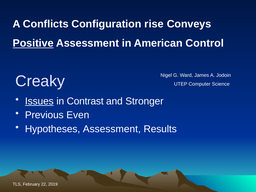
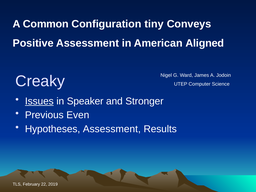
Conflicts: Conflicts -> Common (46, 24)
rise: rise -> tiny (154, 24)
Positive underline: present -> none (33, 43)
Control: Control -> Aligned (205, 43)
Contrast: Contrast -> Speaker (85, 101)
